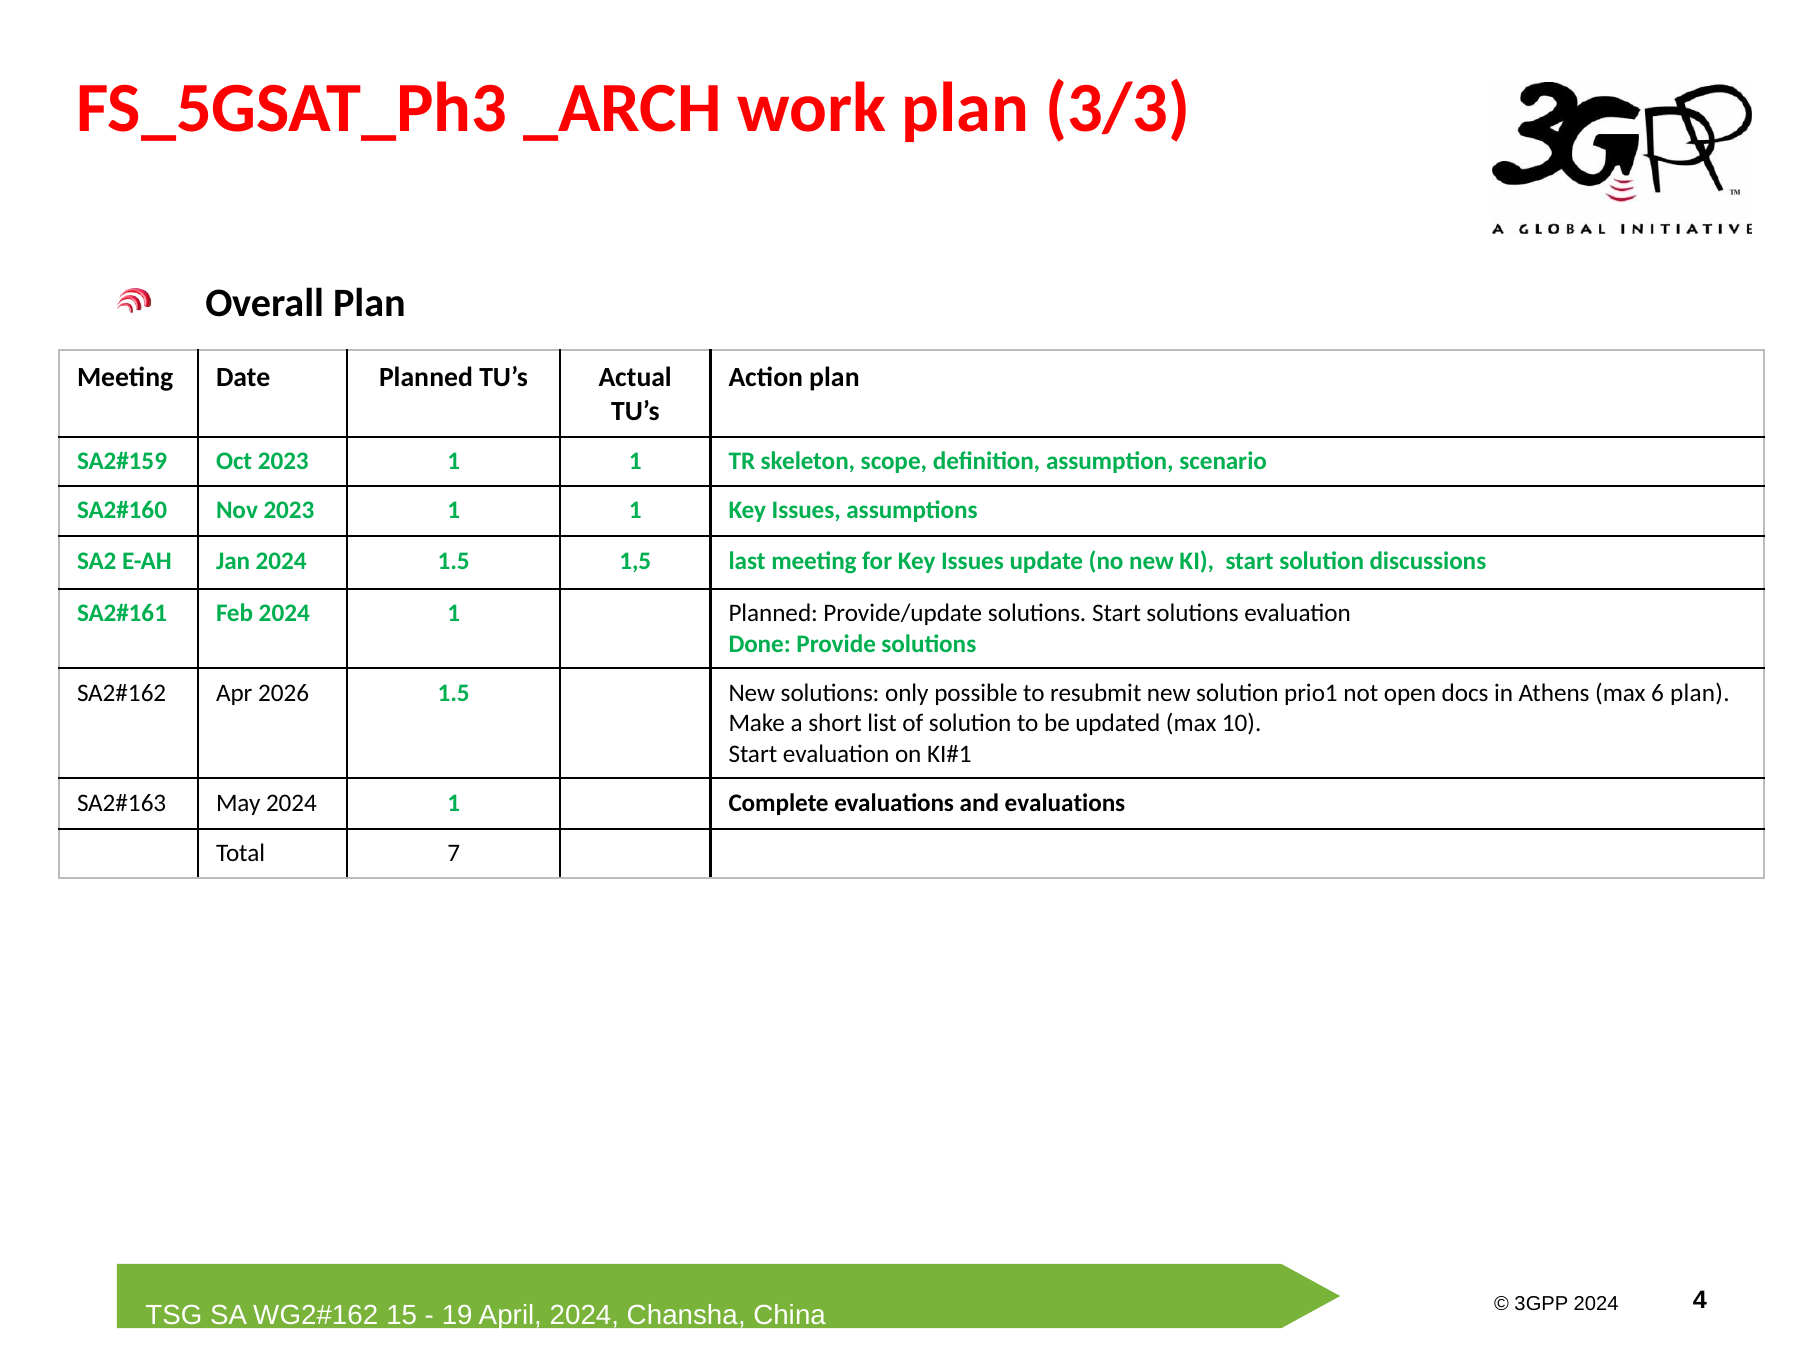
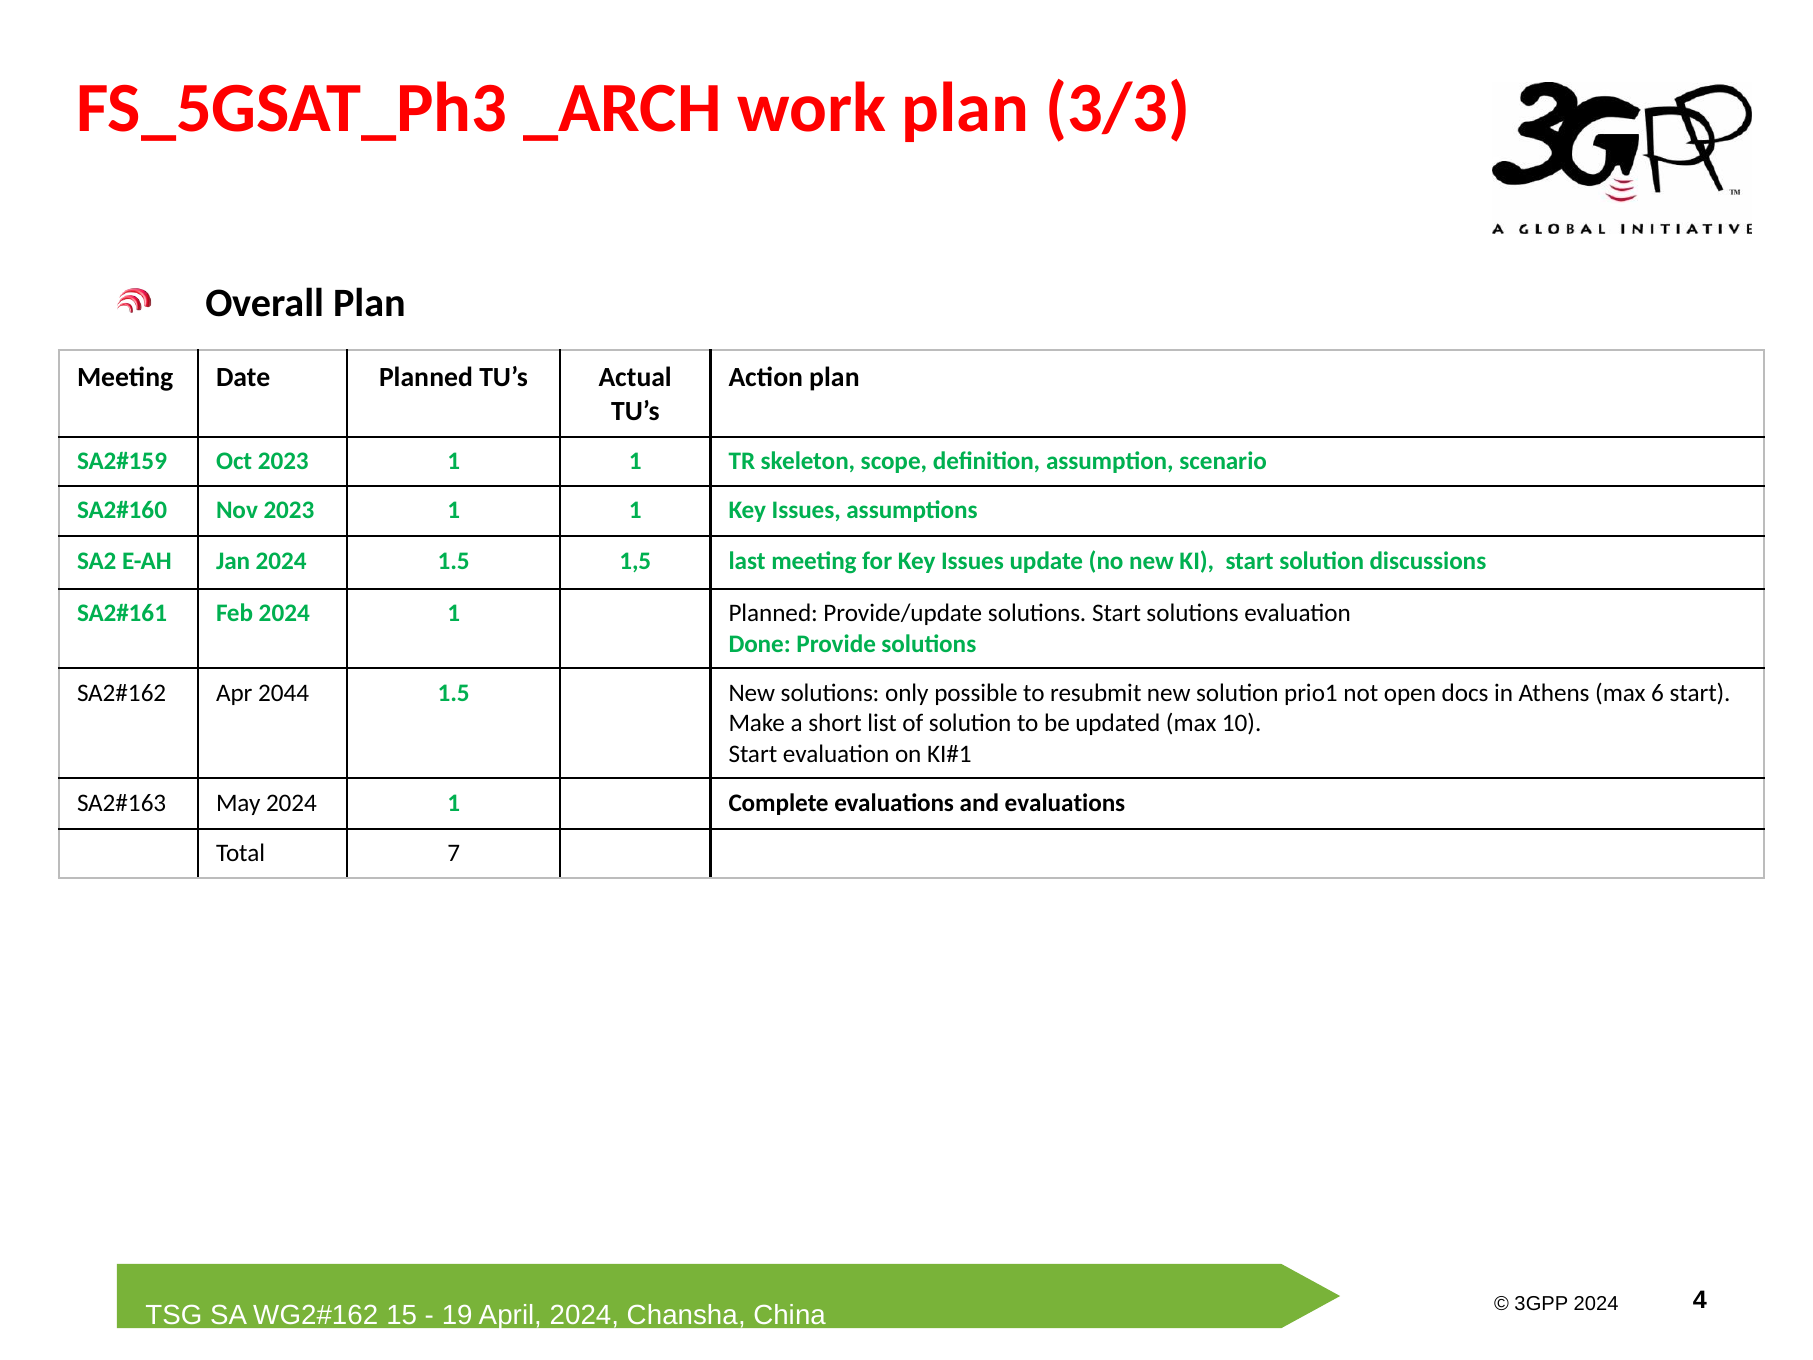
2026: 2026 -> 2044 (284, 693)
6 plan: plan -> start (1700, 693)
